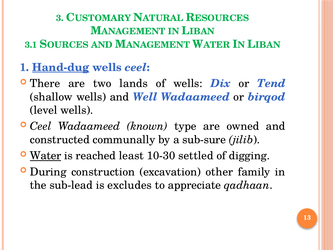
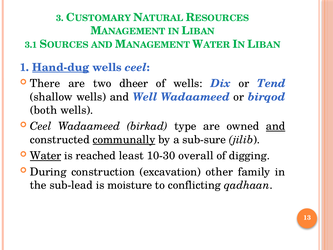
lands: lands -> dheer (134, 83)
level: level -> both (44, 110)
known: known -> birkad (147, 126)
and underline: none -> present (276, 126)
communally underline: none -> present (124, 140)
settled: settled -> overall (196, 156)
excludes: excludes -> moisture (130, 185)
appreciate: appreciate -> conflicting (194, 185)
